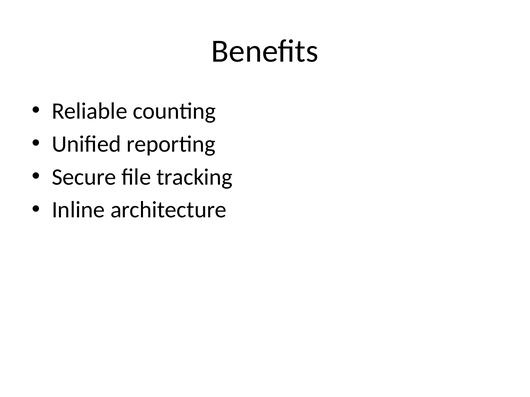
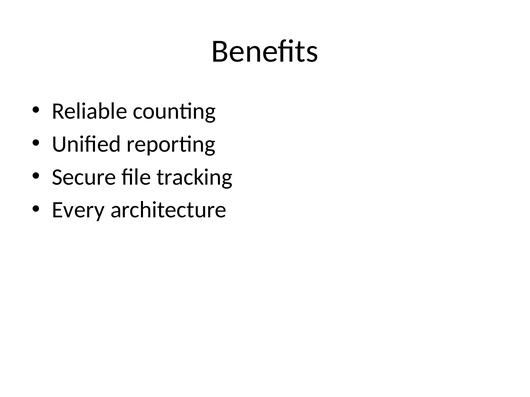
Inline: Inline -> Every (78, 210)
